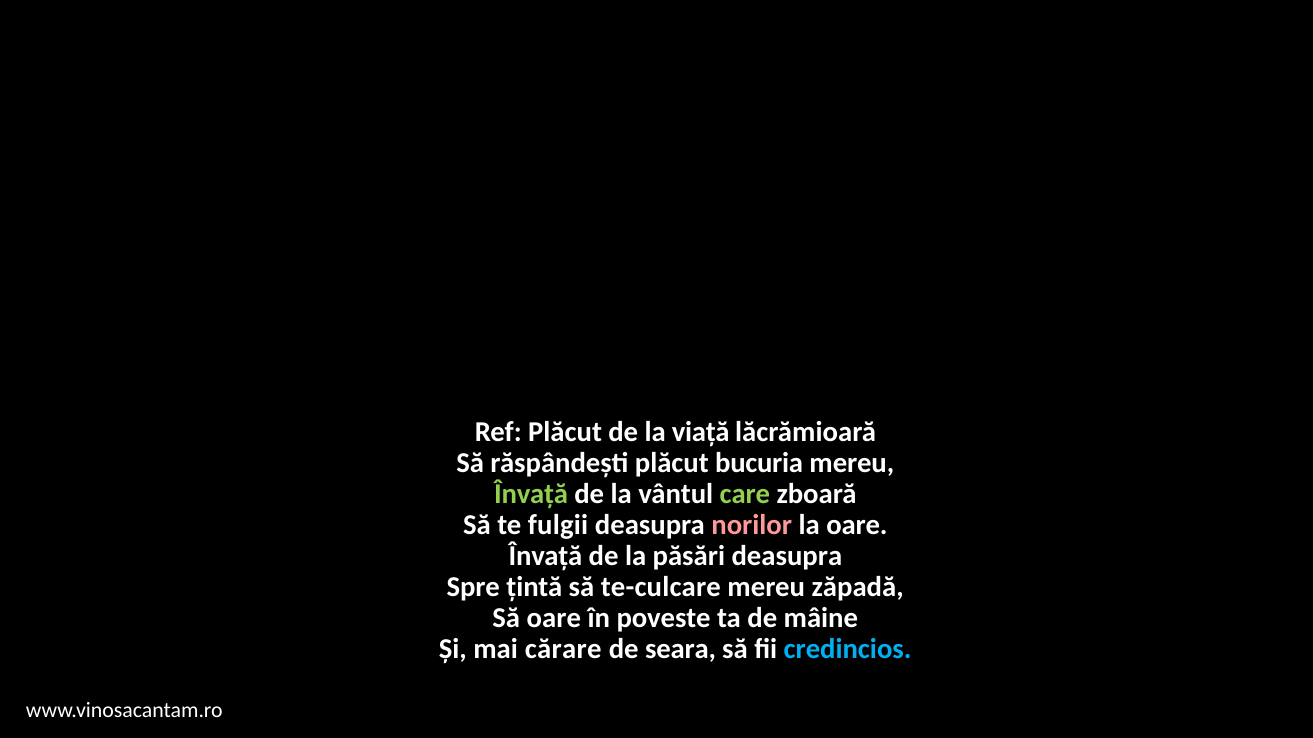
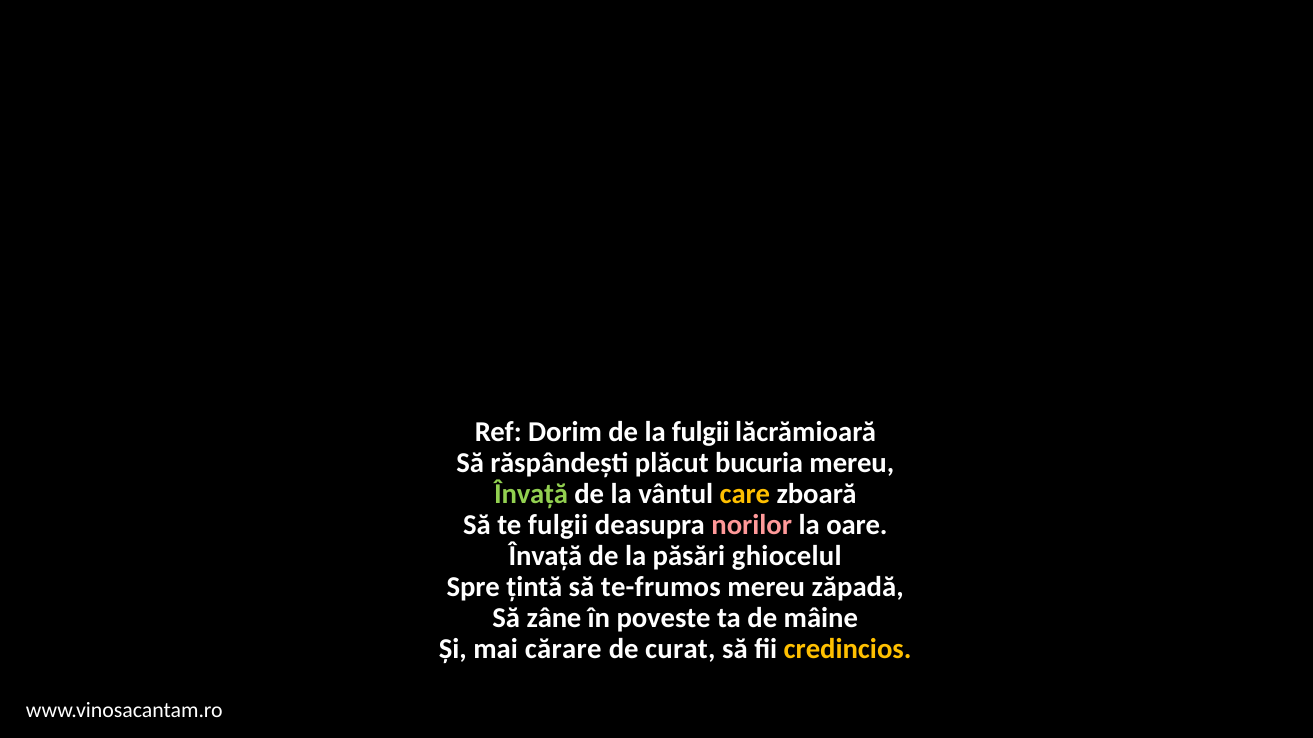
Ref Plăcut: Plăcut -> Dorim (565, 433)
la viață: viață -> fulgii (701, 433)
care colour: light green -> yellow (745, 495)
păsări deasupra: deasupra -> ghiocelul (787, 557)
te-culcare: te-culcare -> te-frumos (661, 588)
Să oare: oare -> zâne (554, 619)
seara: seara -> curat (680, 650)
credincios colour: light blue -> yellow (848, 650)
